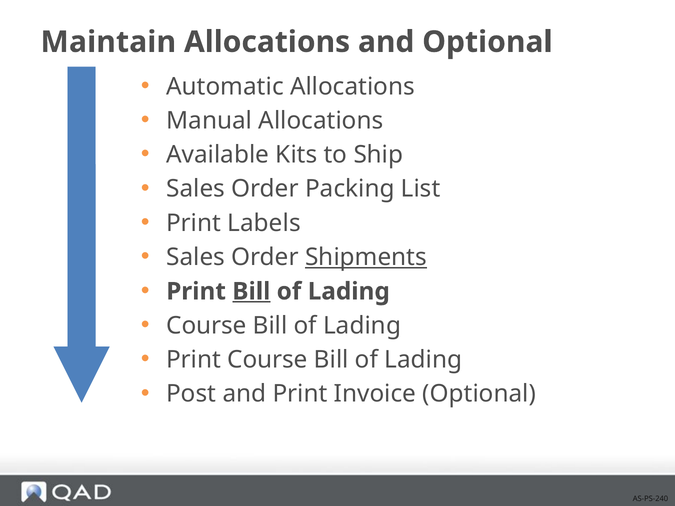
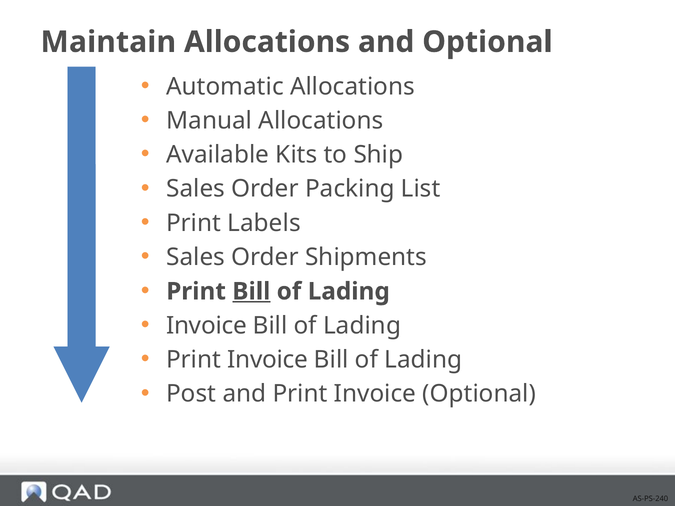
Shipments underline: present -> none (366, 257)
Course: Course -> Invoice (206, 326)
Course: Course -> Invoice (268, 360)
